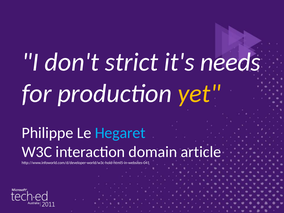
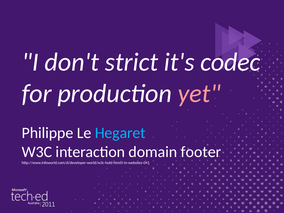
needs: needs -> codec (230, 62)
yet colour: yellow -> pink (199, 93)
article: article -> footer (201, 152)
